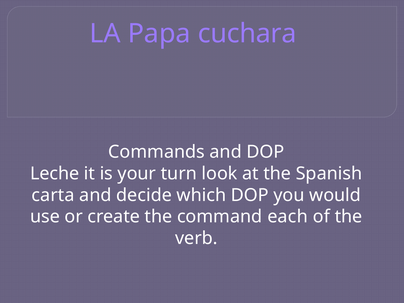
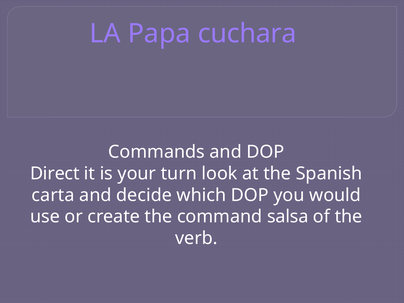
Leche: Leche -> Direct (55, 174)
each: each -> salsa (288, 217)
